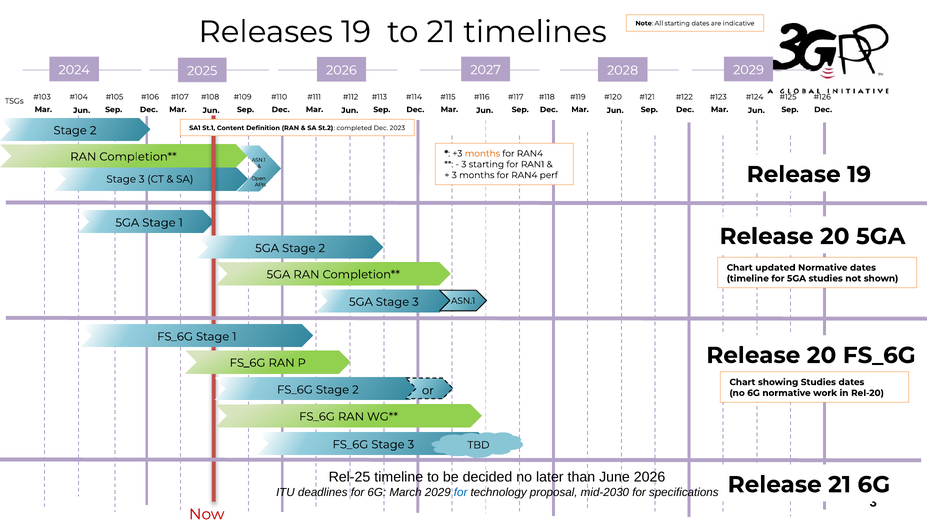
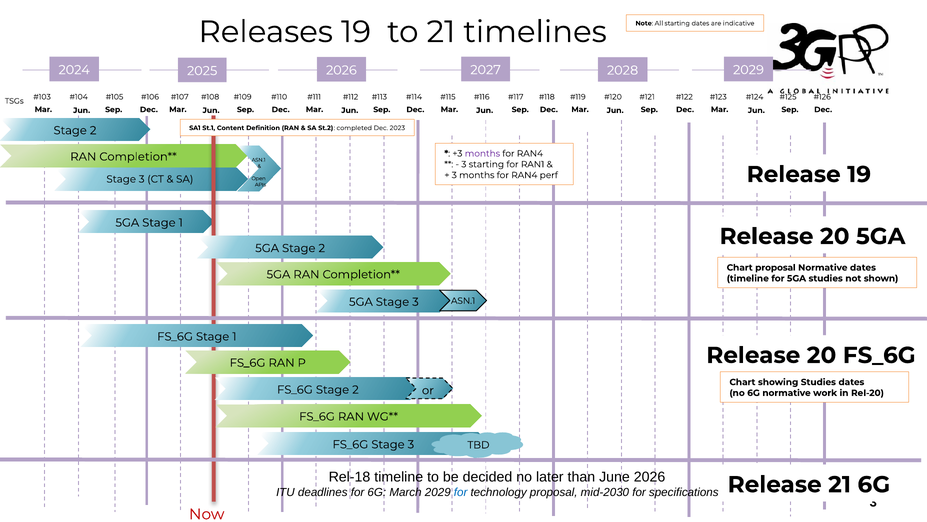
months colour: orange -> purple (482, 153)
Chart updated: updated -> proposal (775, 267)
Rel-25: Rel-25 -> Rel-18 (349, 477)
